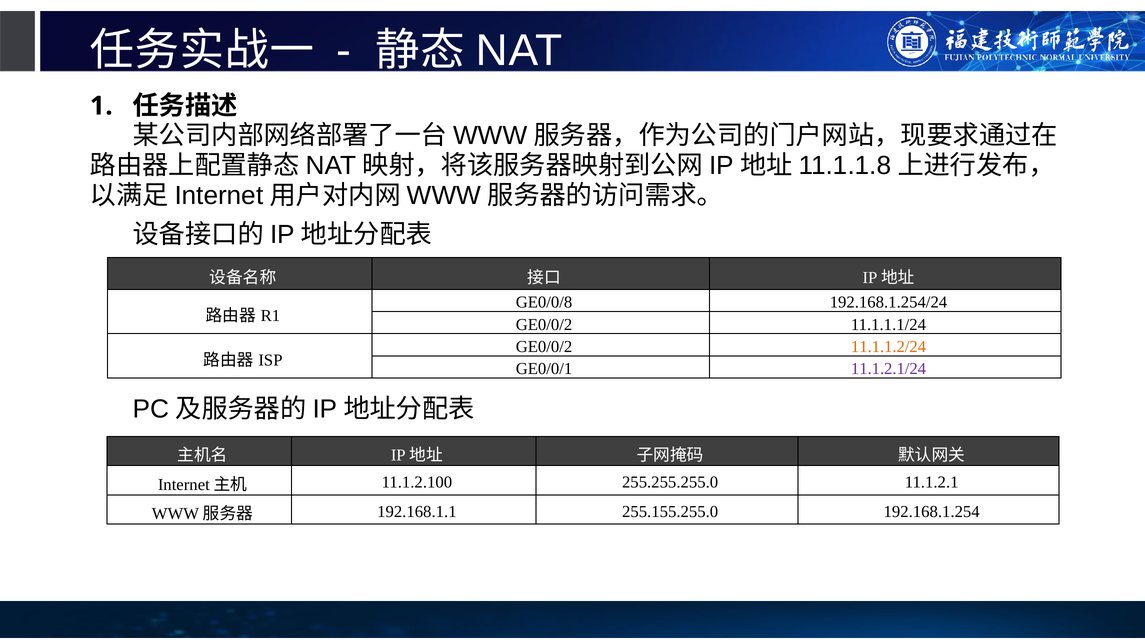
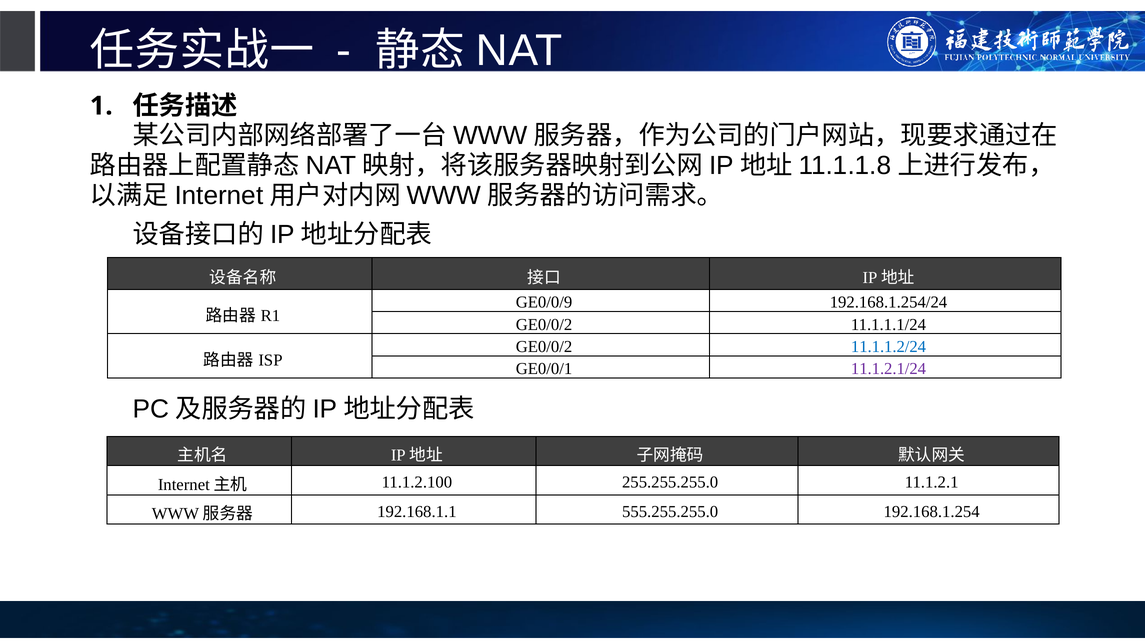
GE0/0/8: GE0/0/8 -> GE0/0/9 (544, 302)
11.1.1.2/24 colour: orange -> blue (889, 347)
255.155.255.0: 255.155.255.0 -> 555.255.255.0 (670, 512)
